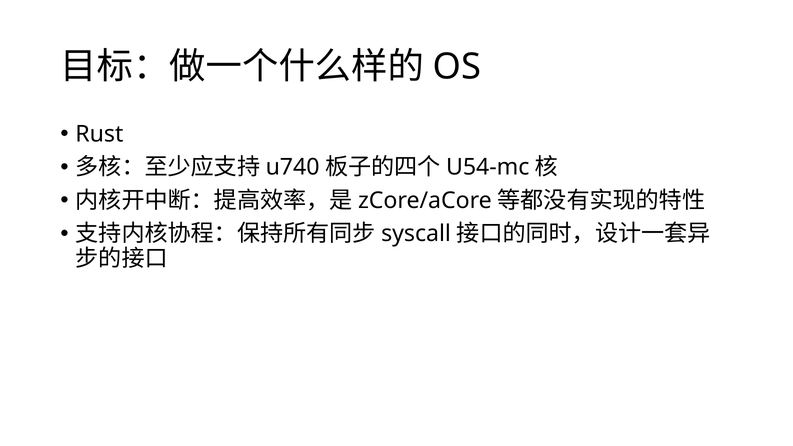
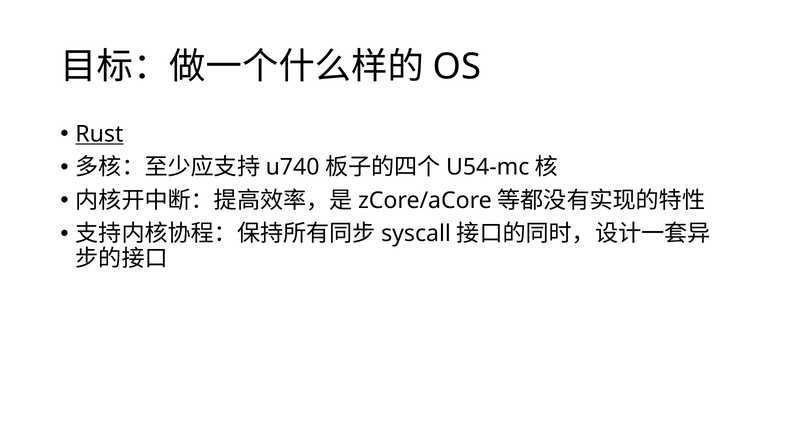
Rust underline: none -> present (99, 134)
